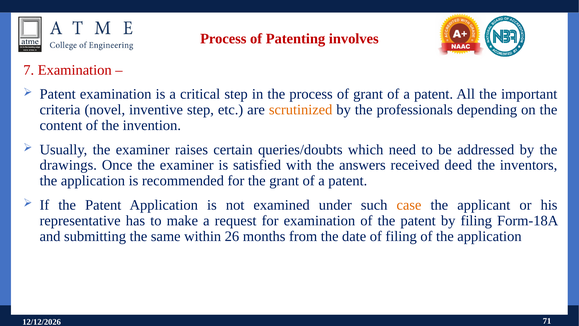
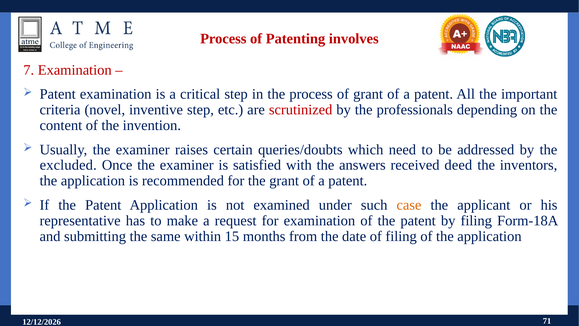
scrutinized colour: orange -> red (301, 110)
drawings: drawings -> excluded (68, 165)
26: 26 -> 15 (232, 236)
